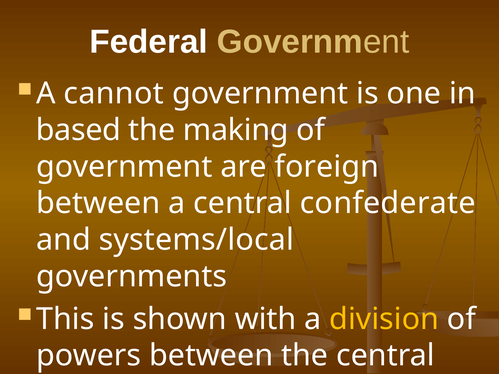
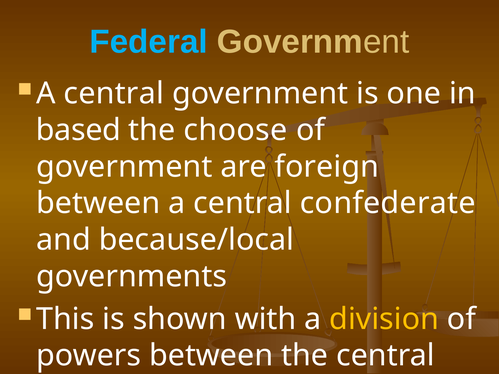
Federal colour: white -> light blue (149, 42)
cannot: cannot -> central (114, 94)
making: making -> choose (236, 130)
systems/local: systems/local -> because/local (196, 240)
